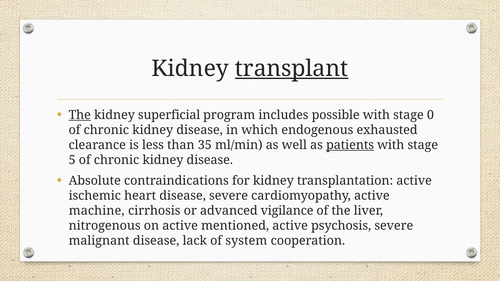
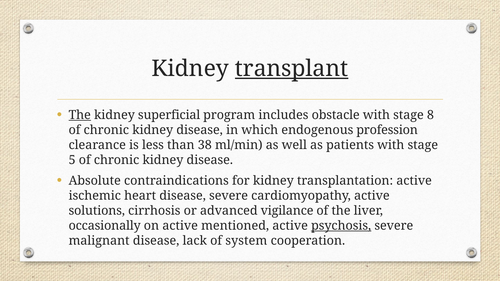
possible: possible -> obstacle (336, 115)
0: 0 -> 8 (430, 115)
exhausted: exhausted -> profession (387, 130)
35: 35 -> 38 (205, 145)
patients underline: present -> none (350, 145)
machine: machine -> solutions (97, 211)
nitrogenous: nitrogenous -> occasionally (105, 226)
psychosis underline: none -> present (341, 226)
